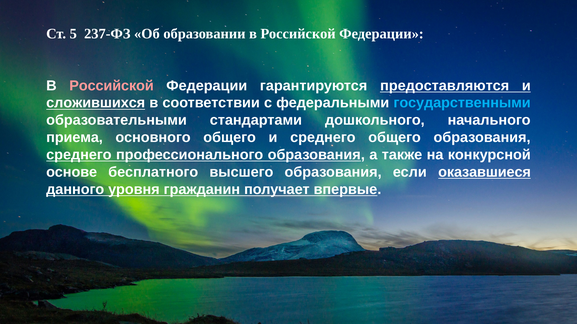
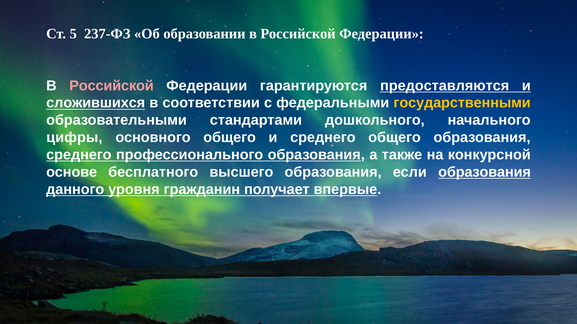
государственными colour: light blue -> yellow (462, 103)
приема: приема -> цифры (74, 138)
если оказавшиеся: оказавшиеся -> образования (485, 172)
